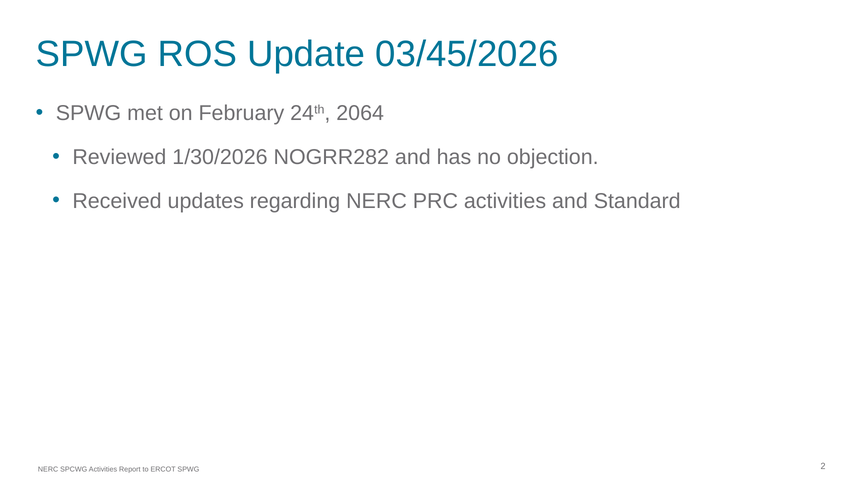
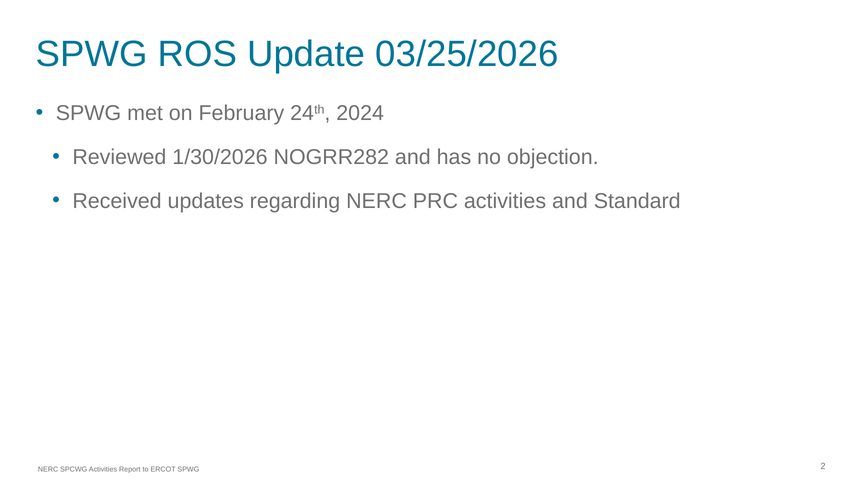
03/45/2026: 03/45/2026 -> 03/25/2026 (467, 54)
2064: 2064 -> 2024 (360, 113)
